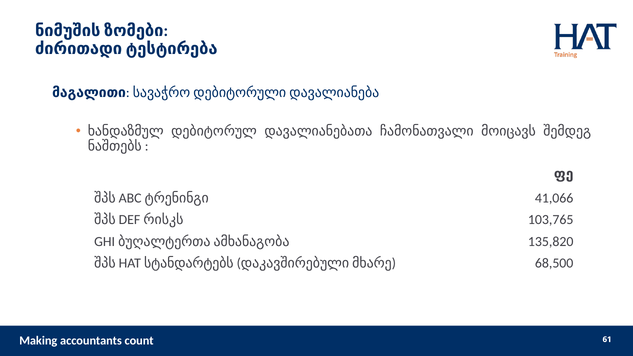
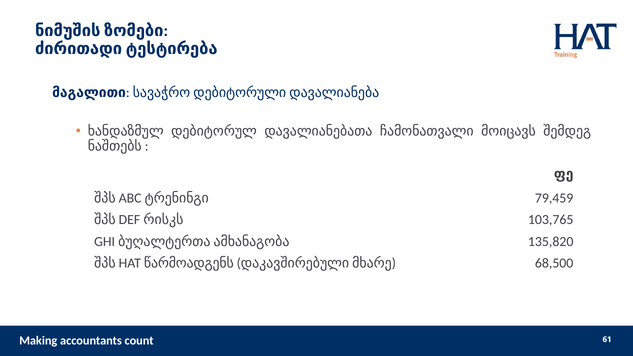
41,066: 41,066 -> 79,459 (554, 198)
სტანდარტებს: სტანდარტებს -> წარმოადგენს (189, 263)
